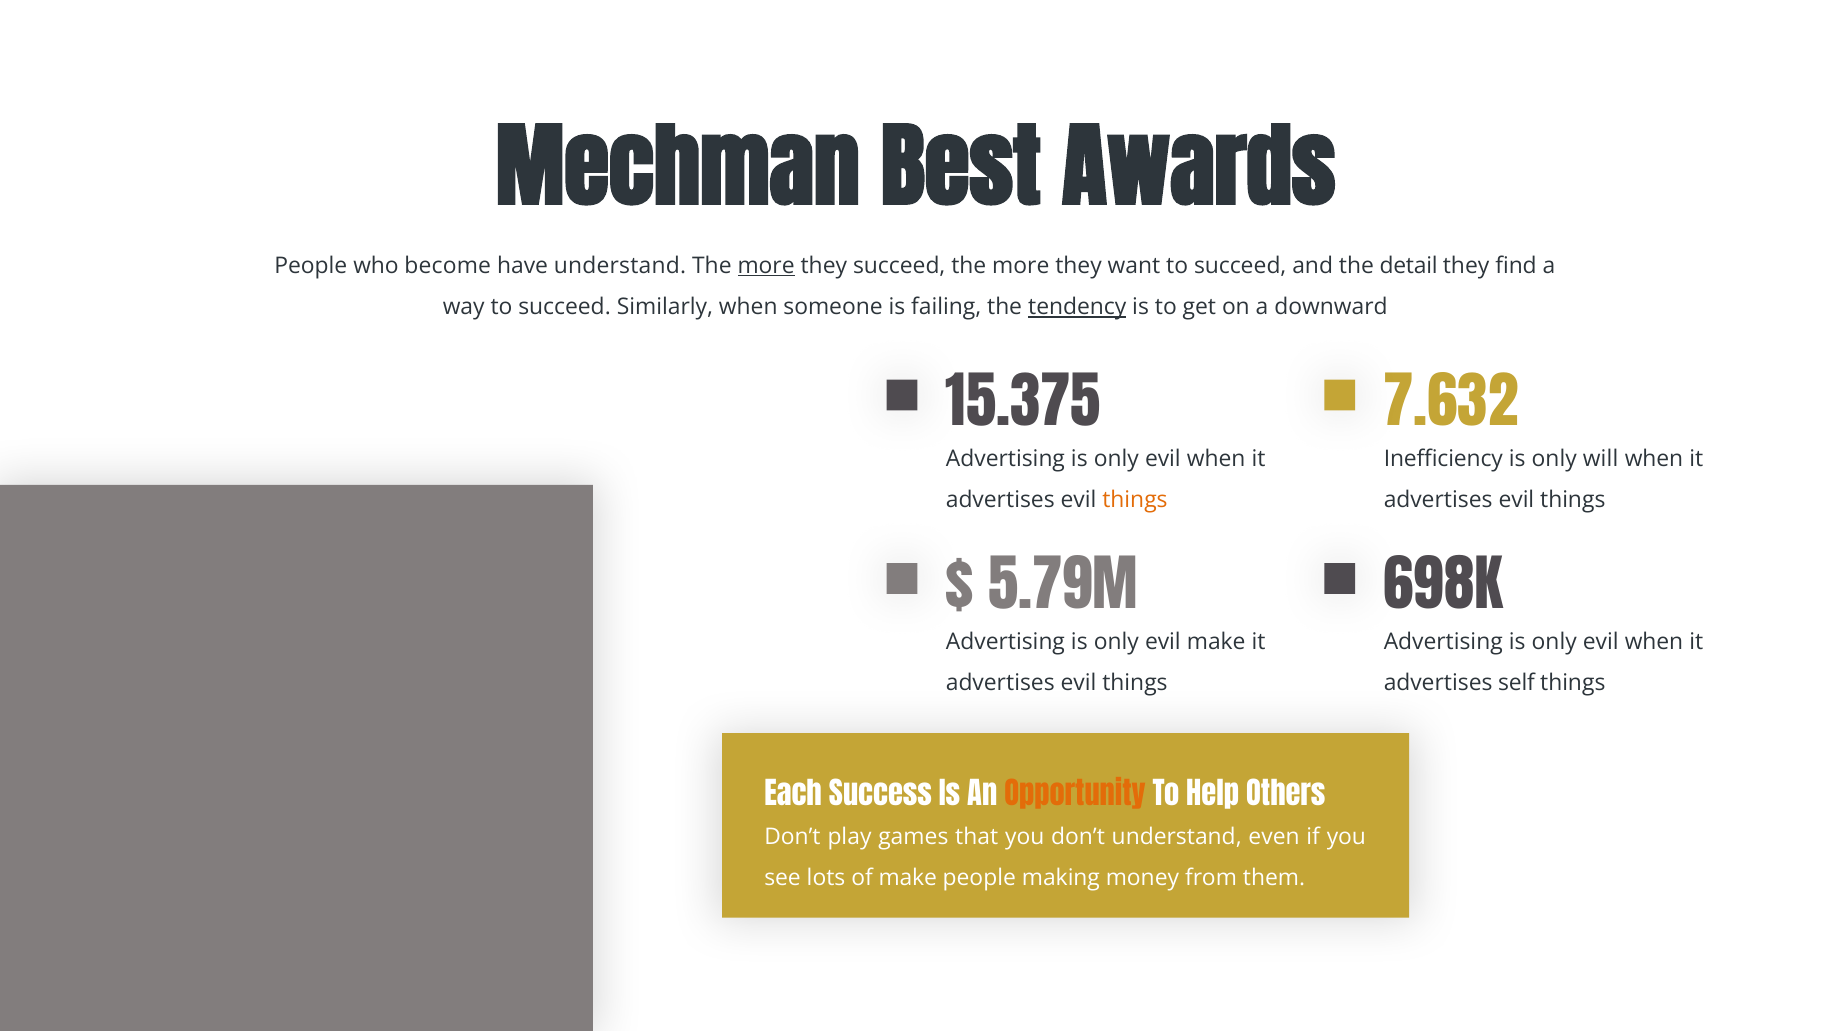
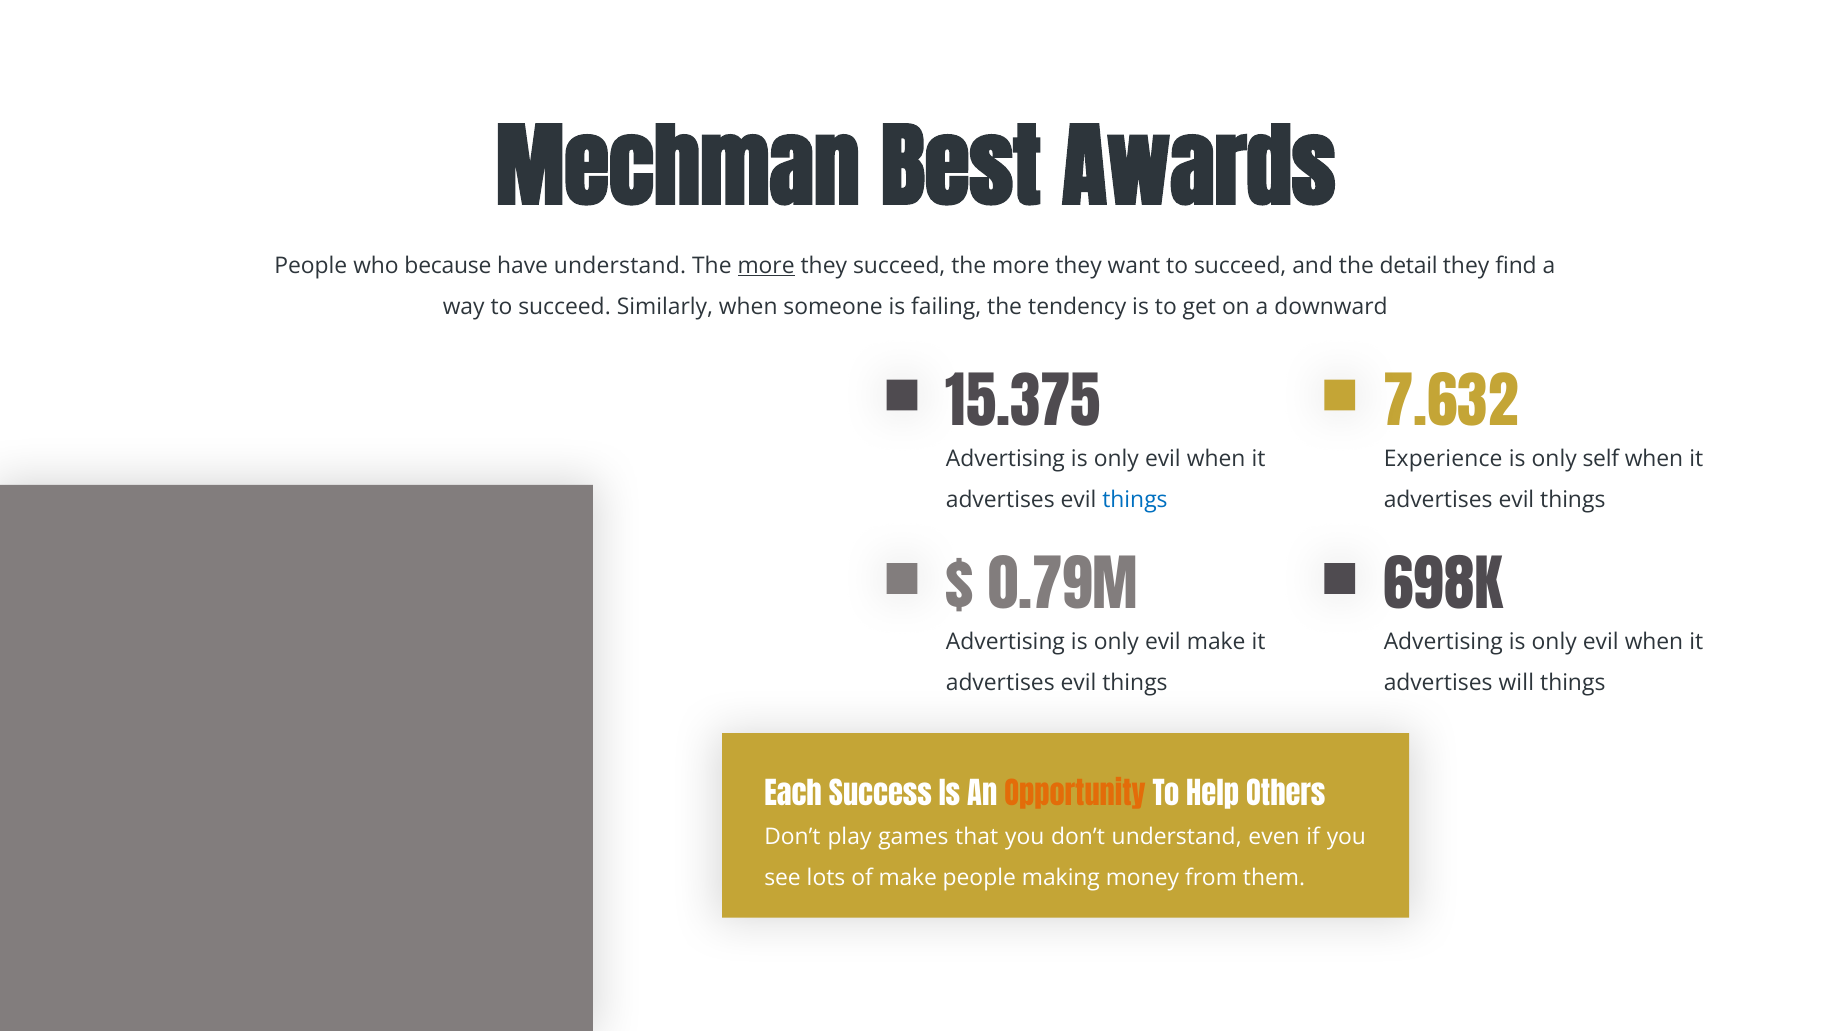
become: become -> because (448, 266)
tendency underline: present -> none (1077, 307)
Inefficiency: Inefficiency -> Experience (1443, 458)
will: will -> self (1601, 458)
things colour: orange -> blue (1135, 500)
5.79M: 5.79M -> 0.79M (1063, 589)
self: self -> will (1516, 683)
